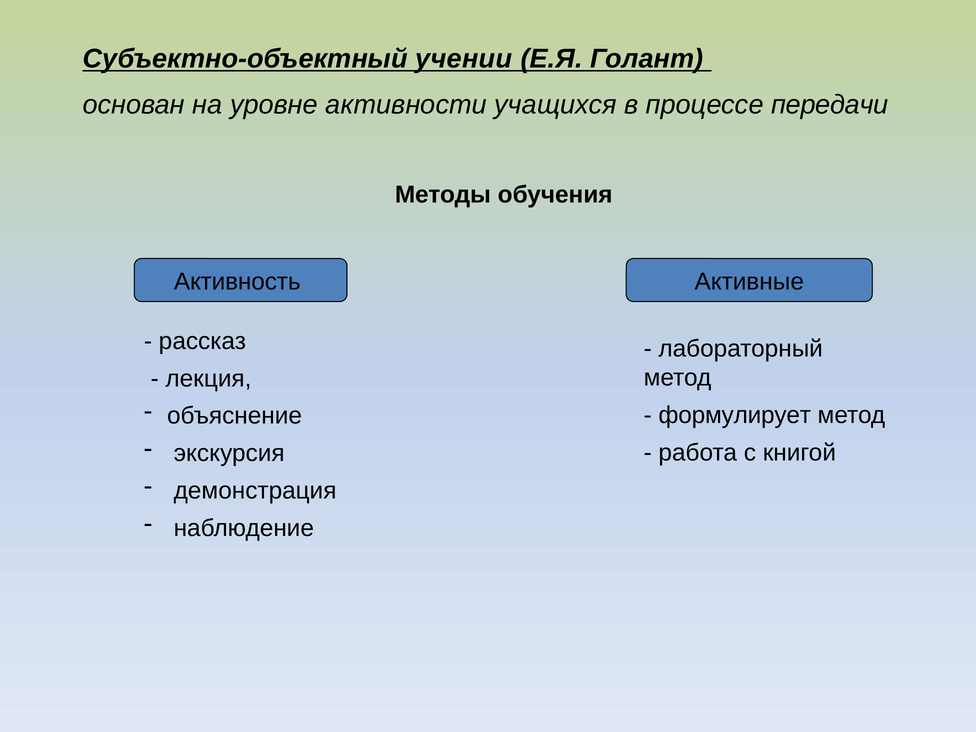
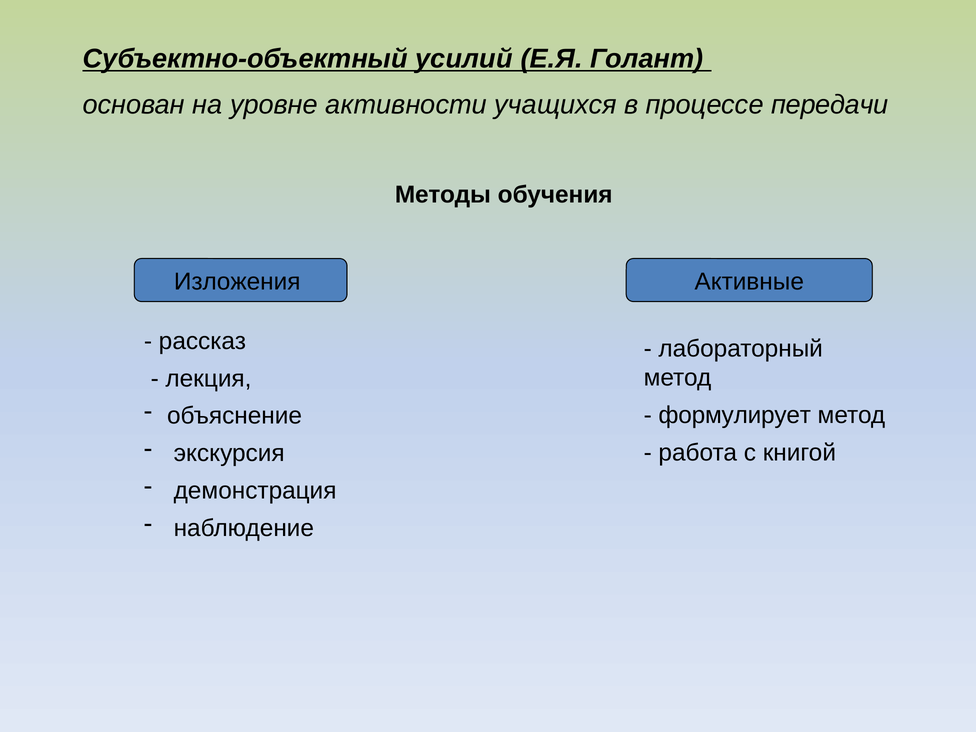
учении: учении -> усилий (464, 59)
Активность: Активность -> Изложения (237, 282)
